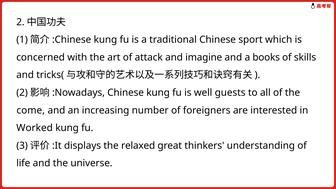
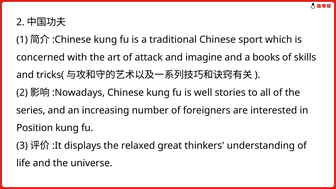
guests: guests -> stories (230, 93)
come: come -> series (31, 110)
Worked: Worked -> Position (35, 128)
